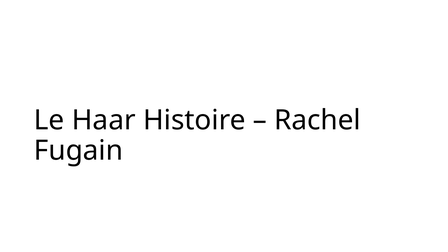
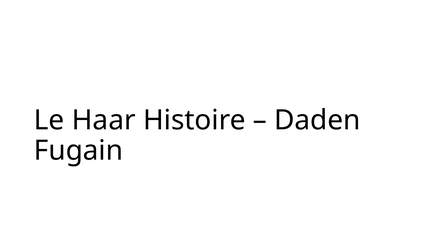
Rachel: Rachel -> Daden (317, 120)
